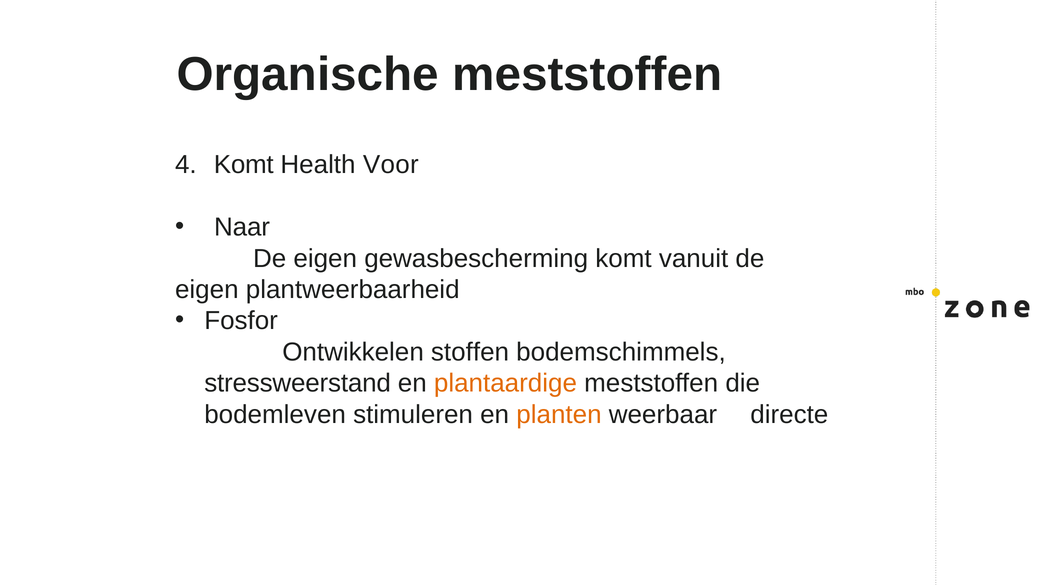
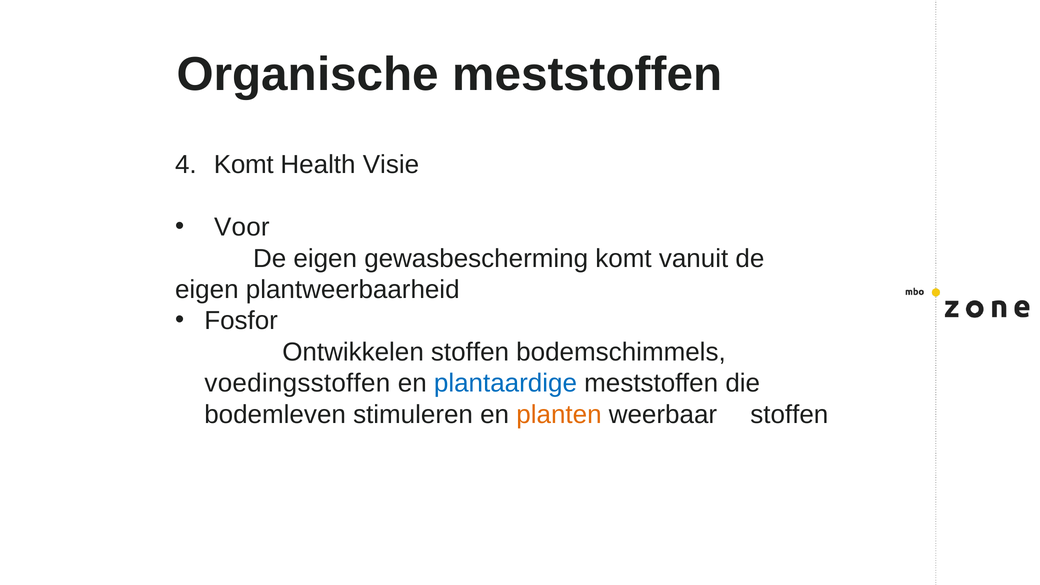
Voor: Voor -> Visie (391, 165)
Naar: Naar -> Voor (242, 227)
stressweerstand: stressweerstand -> voedingsstoffen (297, 383)
plantaardige colour: orange -> blue (505, 383)
weerbaar directe: directe -> stoffen (789, 414)
